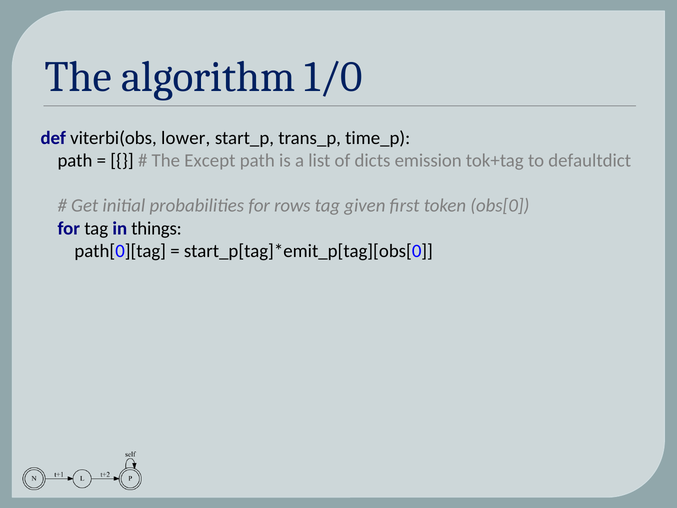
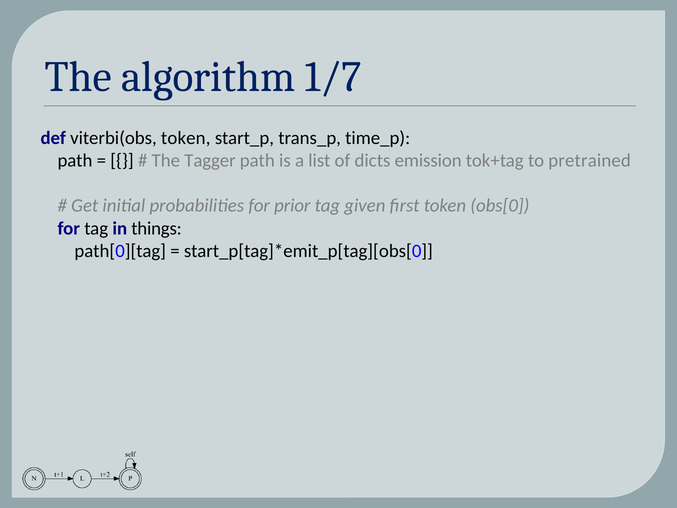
1/0: 1/0 -> 1/7 (333, 77)
viterbi(obs lower: lower -> token (186, 138)
Except: Except -> Tagger (210, 160)
defaultdict: defaultdict -> pretrained (590, 160)
rows: rows -> prior (292, 206)
